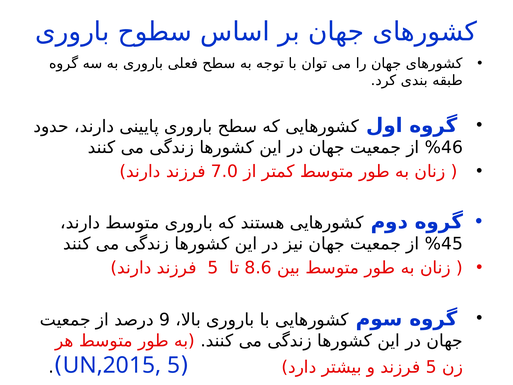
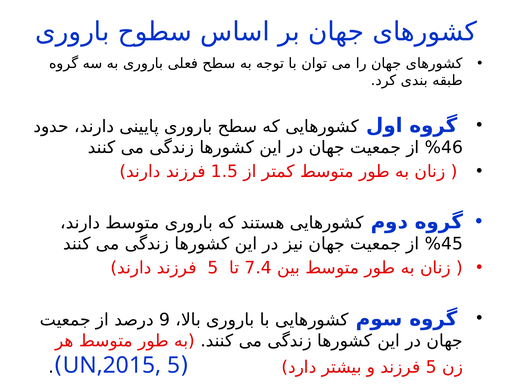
7.0: 7.0 -> 1.5 (225, 171)
8.6: 8.6 -> 7.4 (258, 268)
